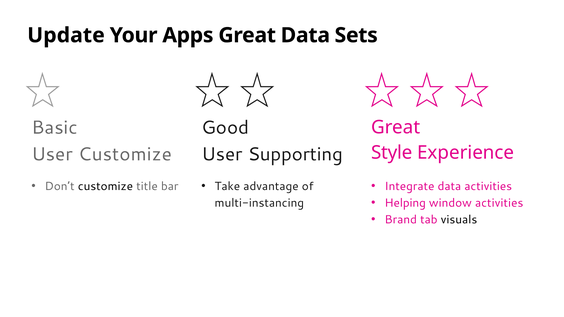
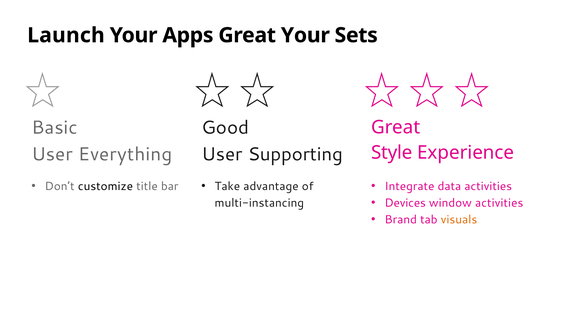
Update: Update -> Launch (66, 35)
Great Data: Data -> Your (305, 35)
User Customize: Customize -> Everything (125, 154)
Helping: Helping -> Devices (405, 203)
visuals colour: black -> orange (459, 220)
